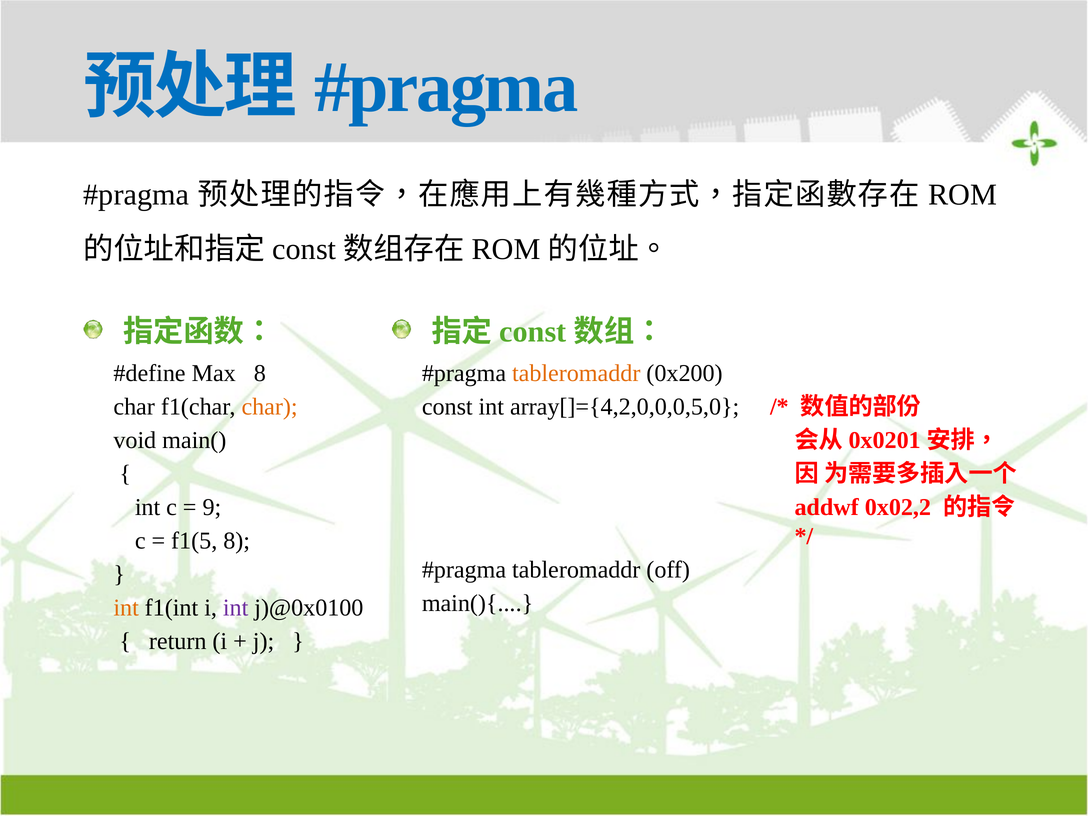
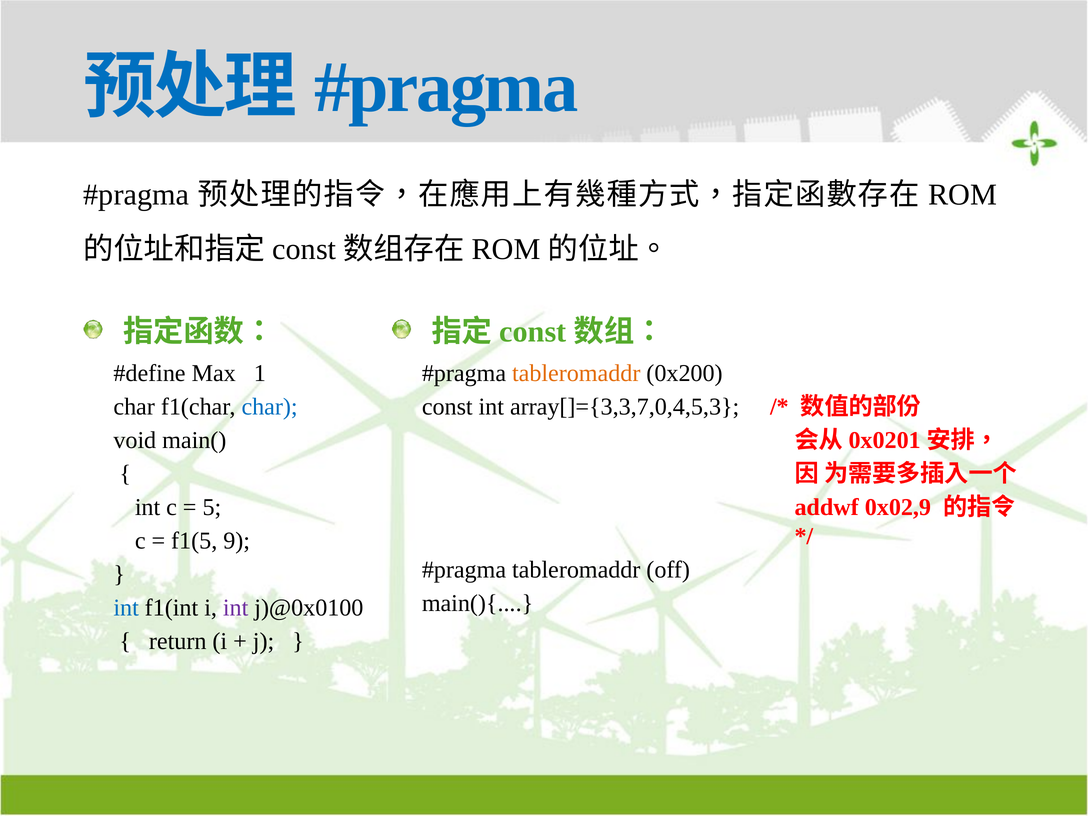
Max 8: 8 -> 1 (260, 373)
char colour: orange -> blue (270, 407)
array[]={4,2,0,0,0,5,0: array[]={4,2,0,0,0,5,0 -> array[]={3,3,7,0,4,5,3 (625, 407)
9: 9 -> 5 (212, 507)
0x02,2: 0x02,2 -> 0x02,9 (898, 507)
f1(5 8: 8 -> 9 (237, 541)
int colour: orange -> blue (126, 608)
